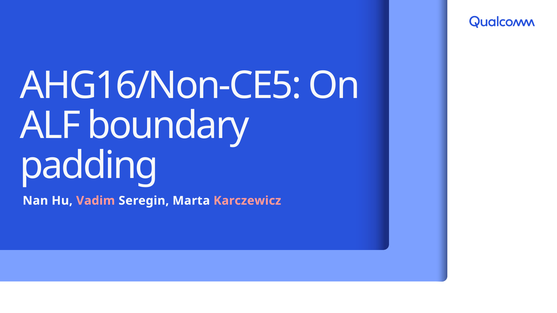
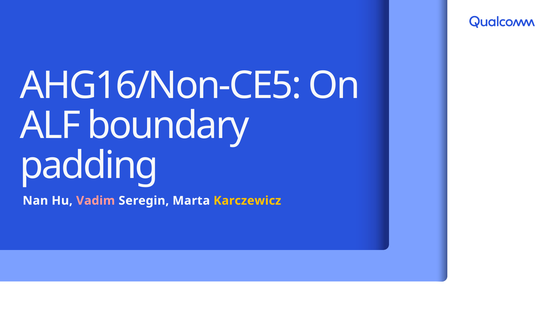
Karczewicz colour: pink -> yellow (247, 201)
